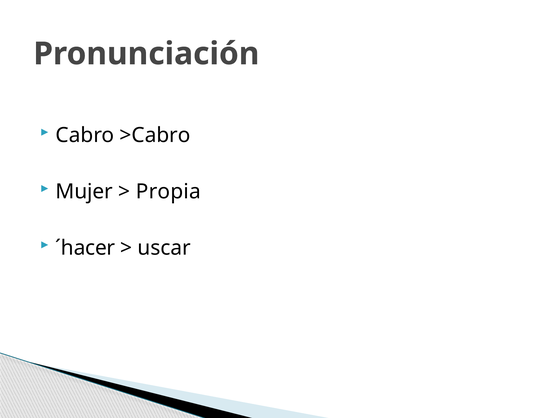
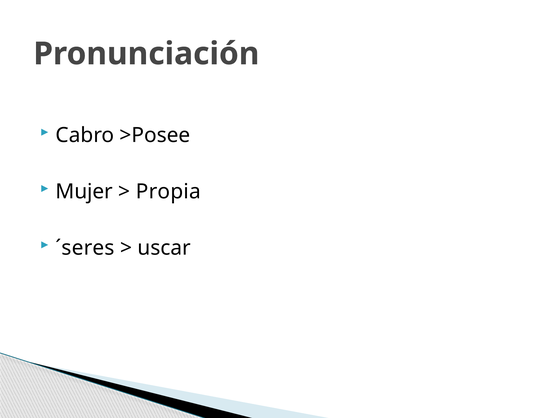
>Cabro: >Cabro -> >Posee (155, 135)
´hacer: ´hacer -> ´seres (85, 248)
